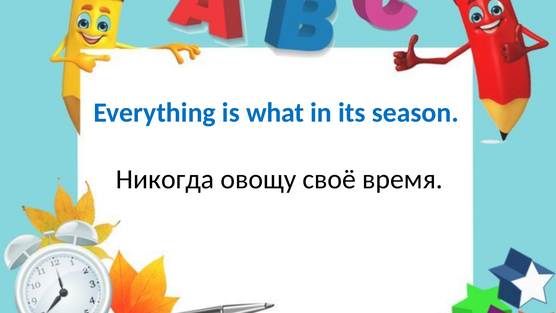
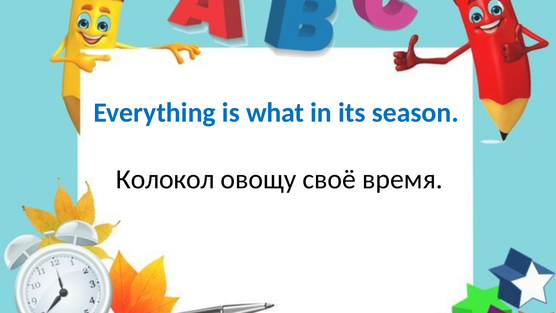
Никогда: Никогда -> Колокол (165, 179)
